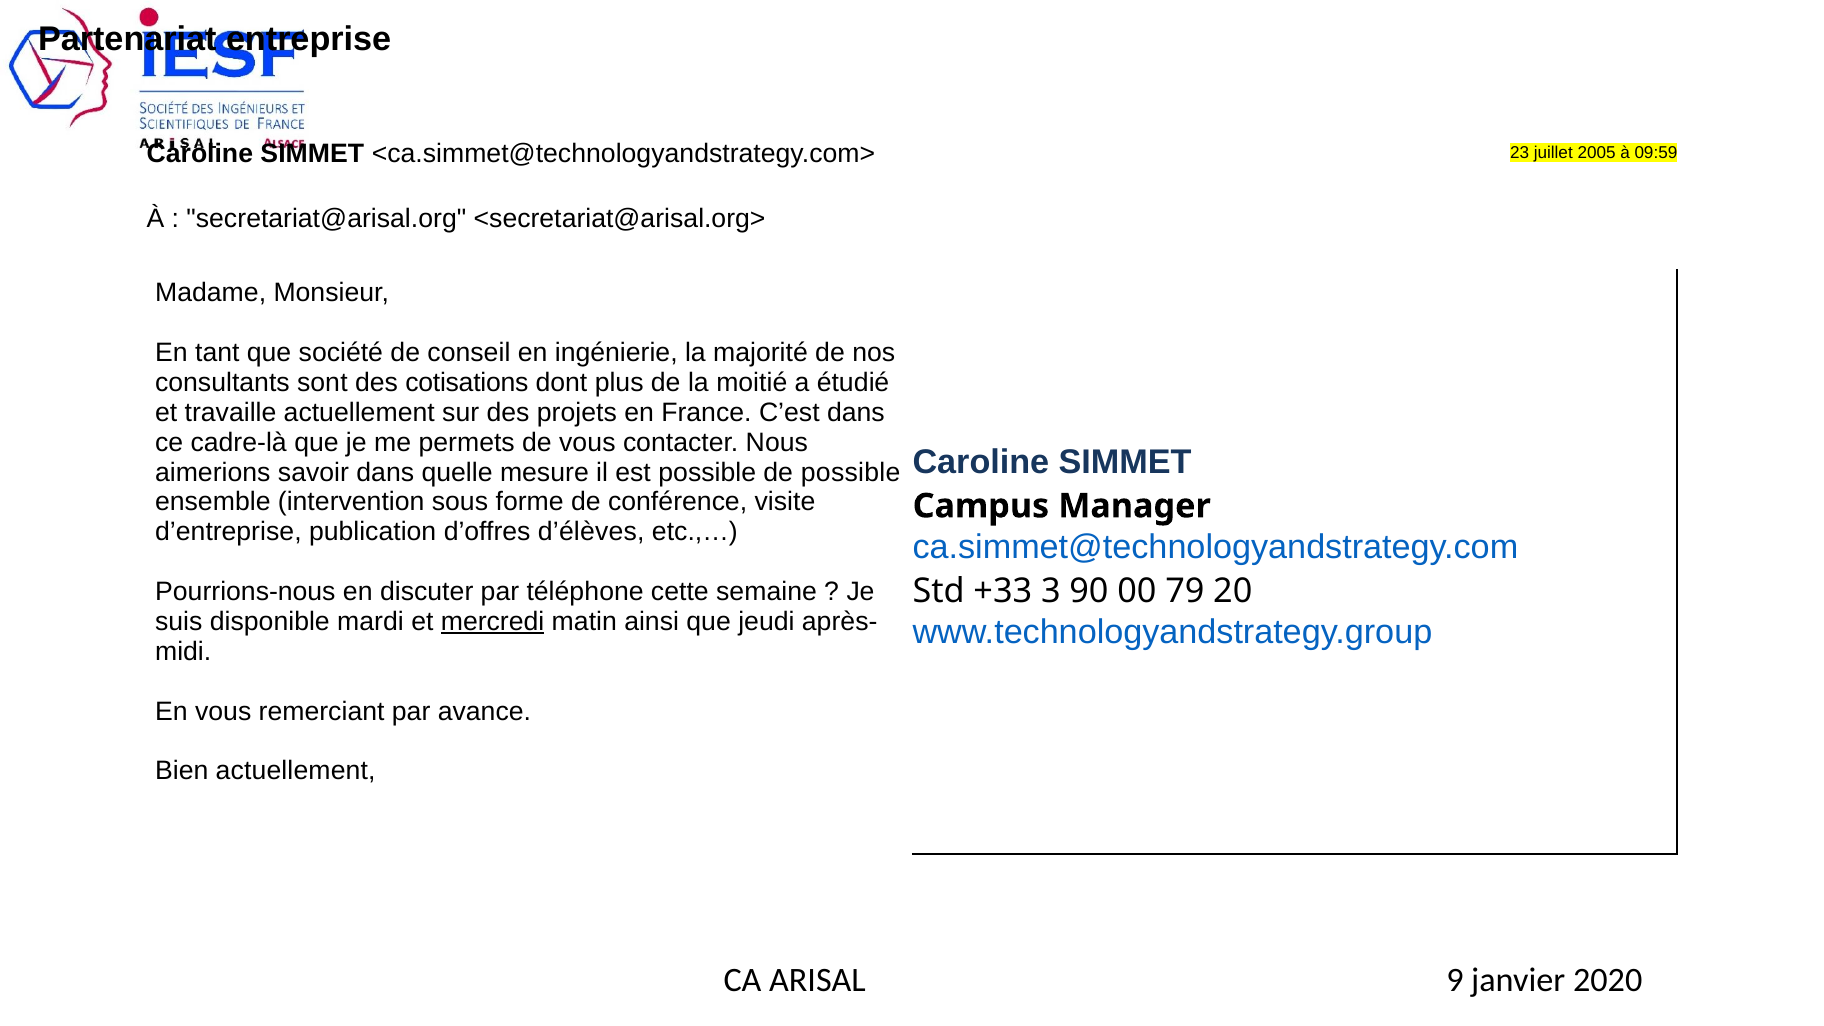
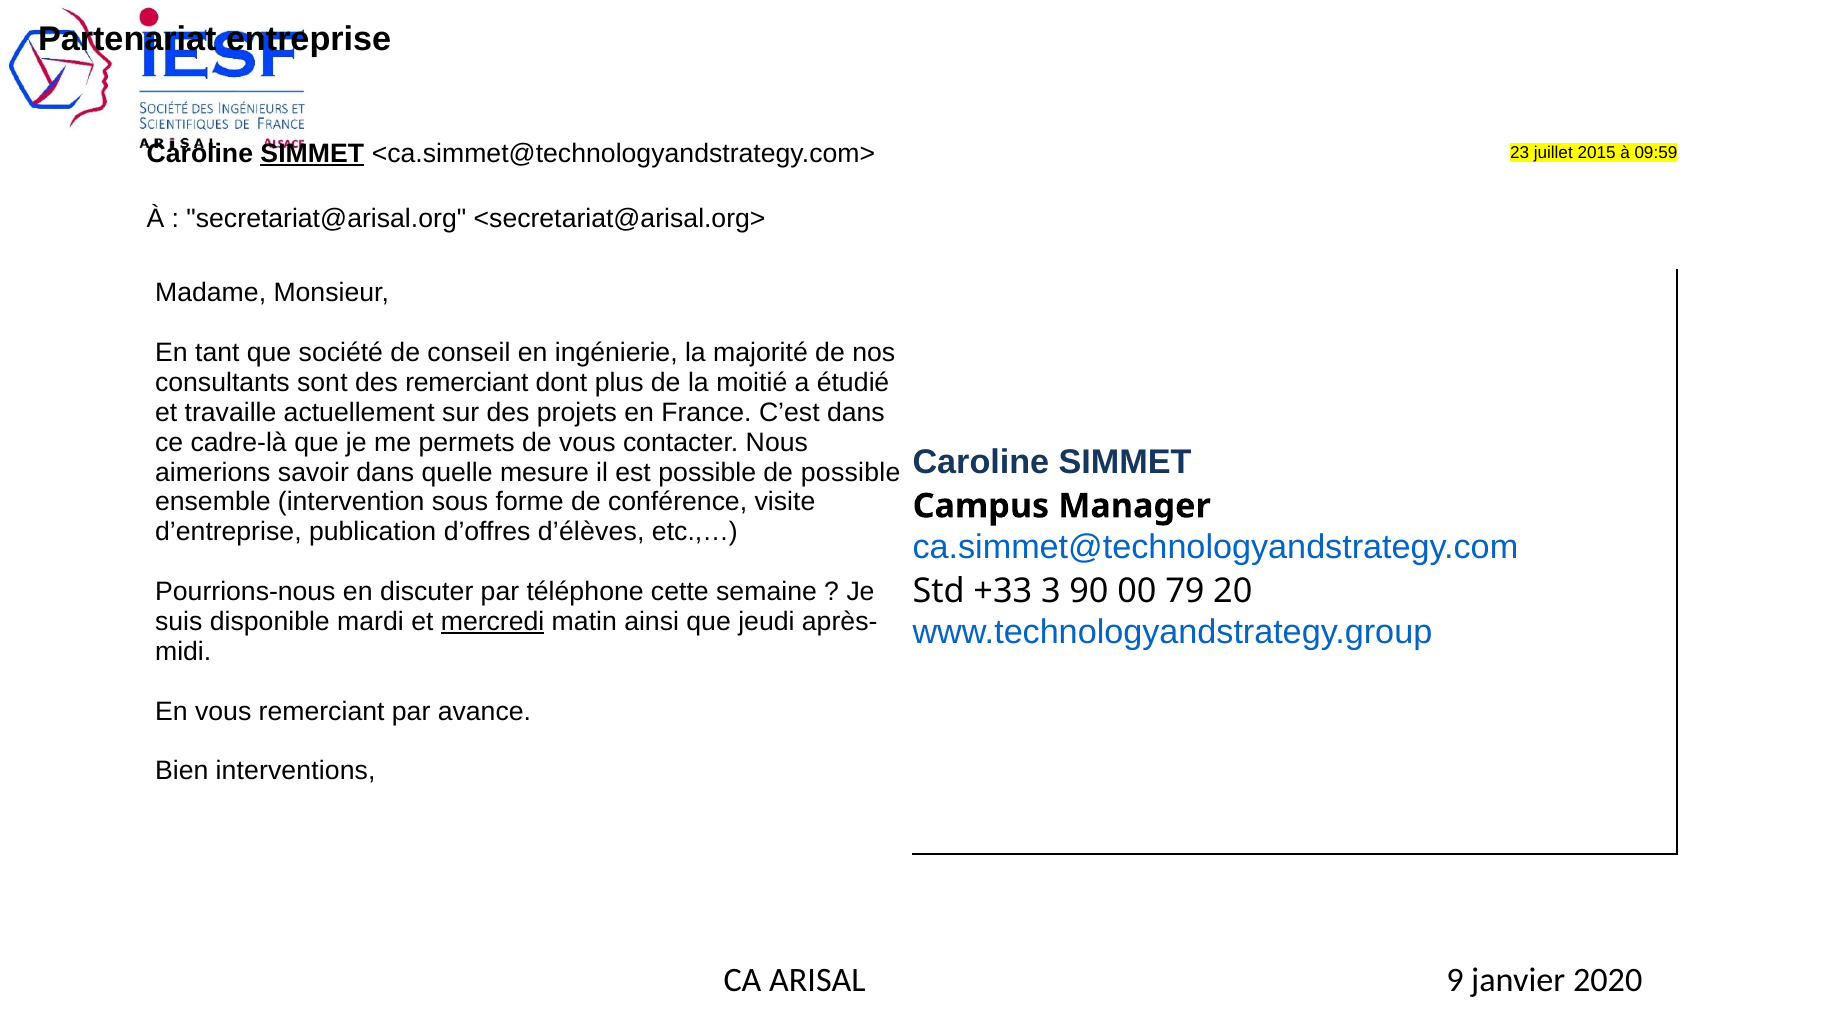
SIMMET underline: none -> present (312, 153)
2005: 2005 -> 2015 (1597, 153)
des cotisations: cotisations -> remerciant (467, 383)
Bien actuellement: actuellement -> interventions (296, 771)
